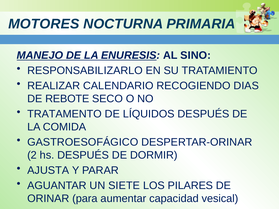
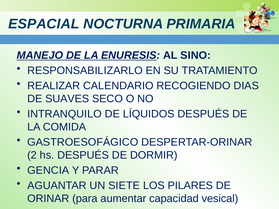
MOTORES: MOTORES -> ESPACIAL (44, 24)
REBOTE: REBOTE -> SUAVES (67, 99)
TRATAMENTO: TRATAMENTO -> INTRANQUILO (64, 114)
AJUSTA: AJUSTA -> GENCIA (48, 171)
